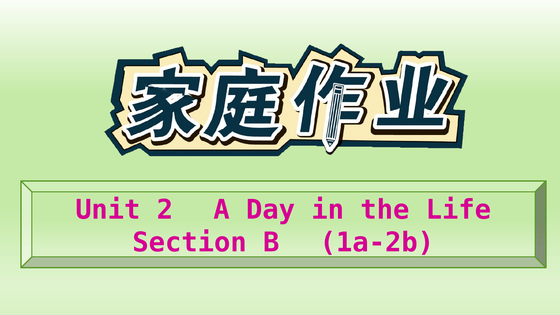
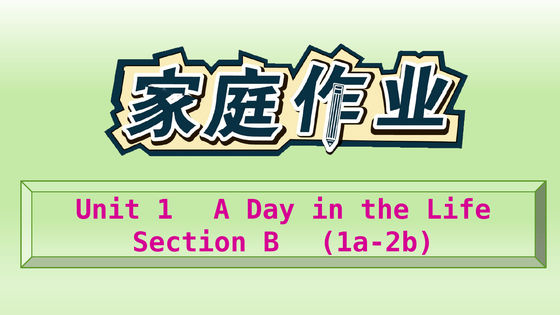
2: 2 -> 1 (165, 210)
